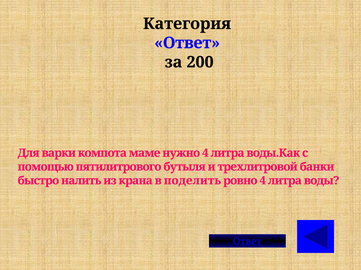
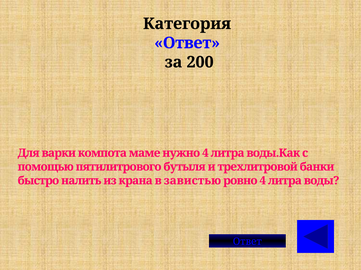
поделить: поделить -> завистью (192, 181)
